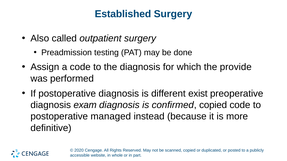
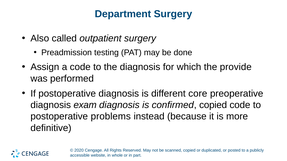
Established: Established -> Department (123, 14)
exist: exist -> core (198, 94)
managed: managed -> problems (111, 117)
